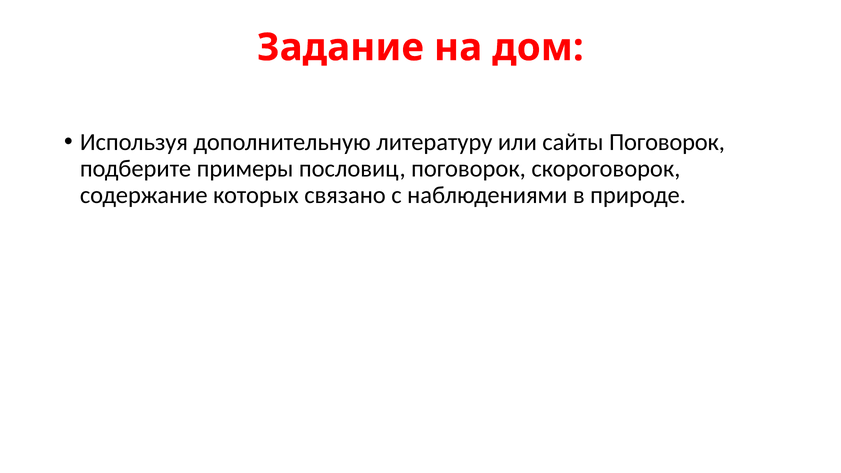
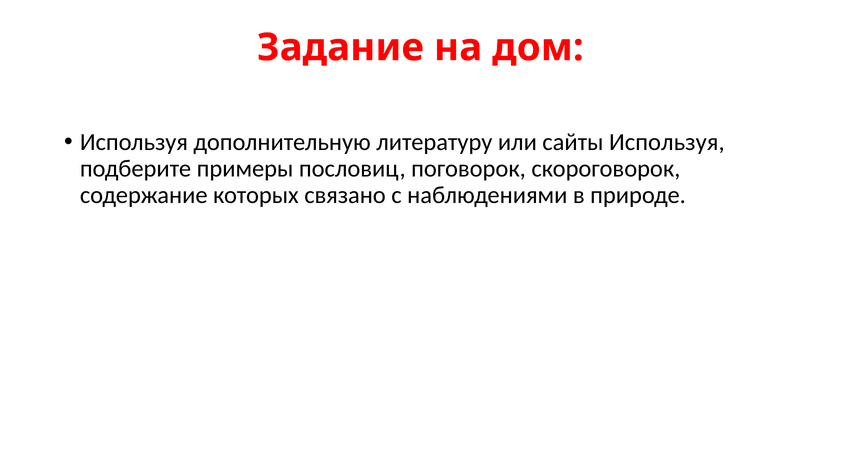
сайты Поговорок: Поговорок -> Используя (667, 142)
